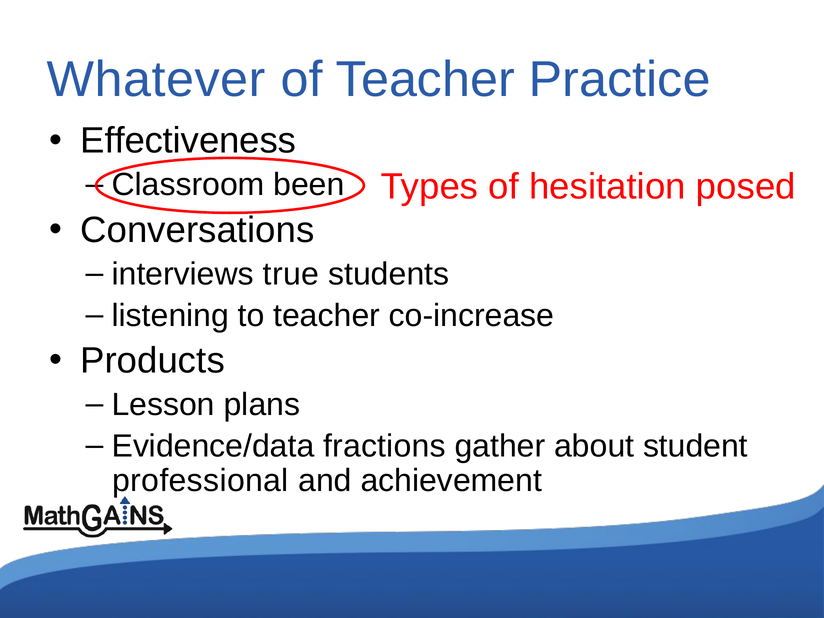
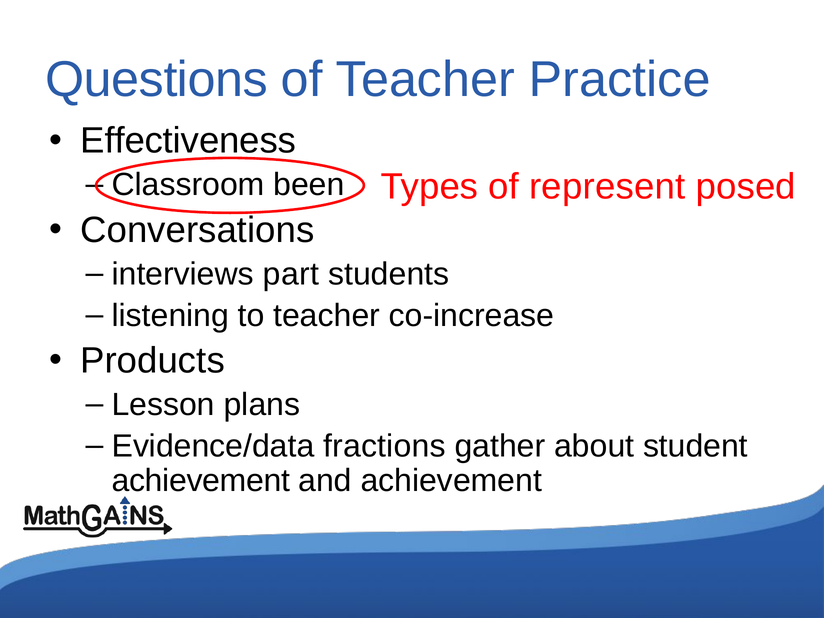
Whatever: Whatever -> Questions (157, 80)
hesitation: hesitation -> represent (607, 187)
true: true -> part (291, 274)
professional: professional -> achievement (201, 481)
